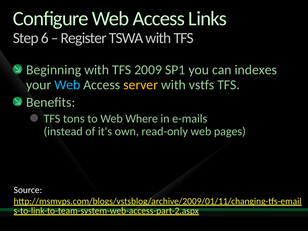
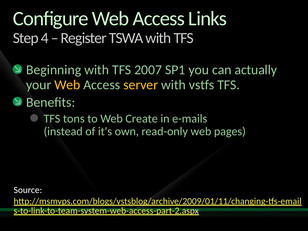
6: 6 -> 4 (45, 38)
2009: 2009 -> 2007 (148, 70)
indexes: indexes -> actually (256, 70)
Web colour: light blue -> yellow (67, 85)
Where: Where -> Create (142, 119)
